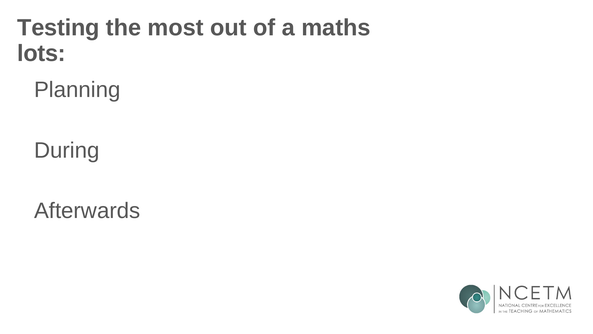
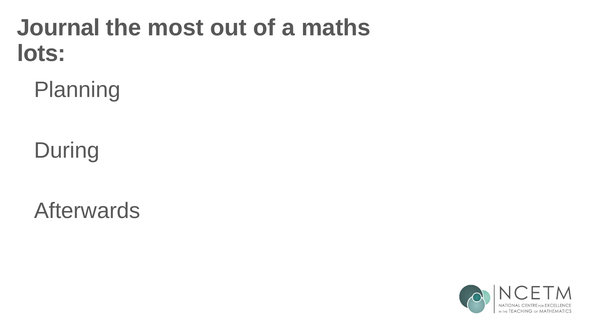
Testing: Testing -> Journal (58, 28)
